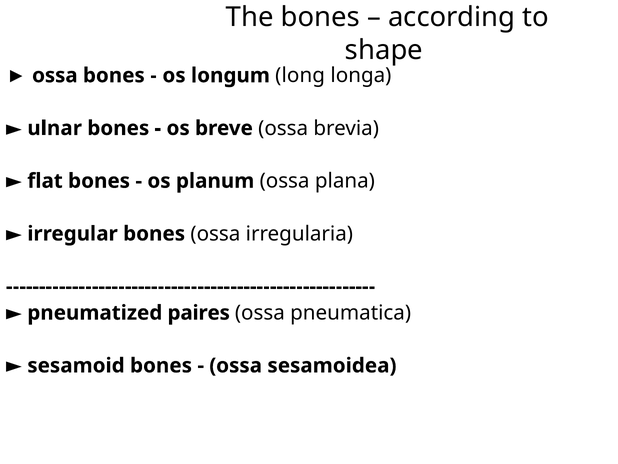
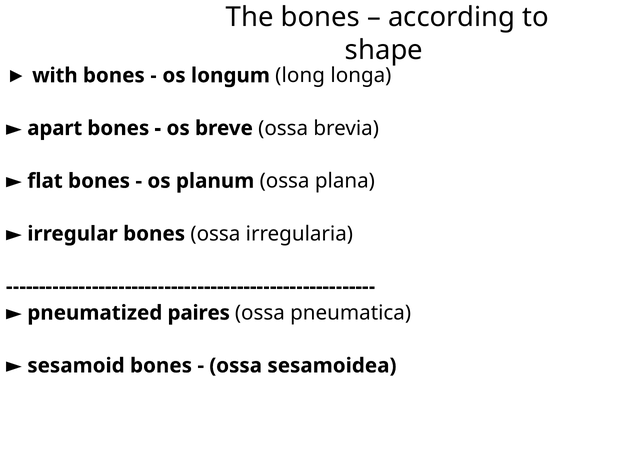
оssa: оssa -> with (55, 75)
ulnar: ulnar -> apart (55, 128)
